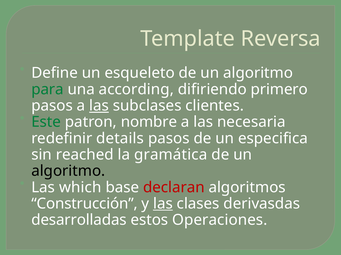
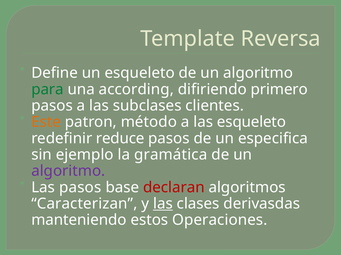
las underline: present -> none (99, 106)
Este colour: green -> orange (46, 122)
nombre: nombre -> método (149, 122)
las necesaria: necesaria -> esqueleto (251, 122)
details: details -> reduce (120, 139)
reached: reached -> ejemplo (85, 155)
algoritmo colour: black -> purple (68, 171)
Las which: which -> pasos (80, 188)
Construcción: Construcción -> Caracterizan (84, 204)
desarrolladas: desarrolladas -> manteniendo (79, 221)
